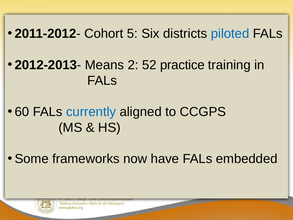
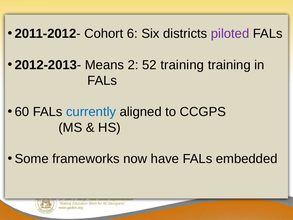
5: 5 -> 6 (132, 34)
piloted colour: blue -> purple (230, 34)
52 practice: practice -> training (182, 65)
